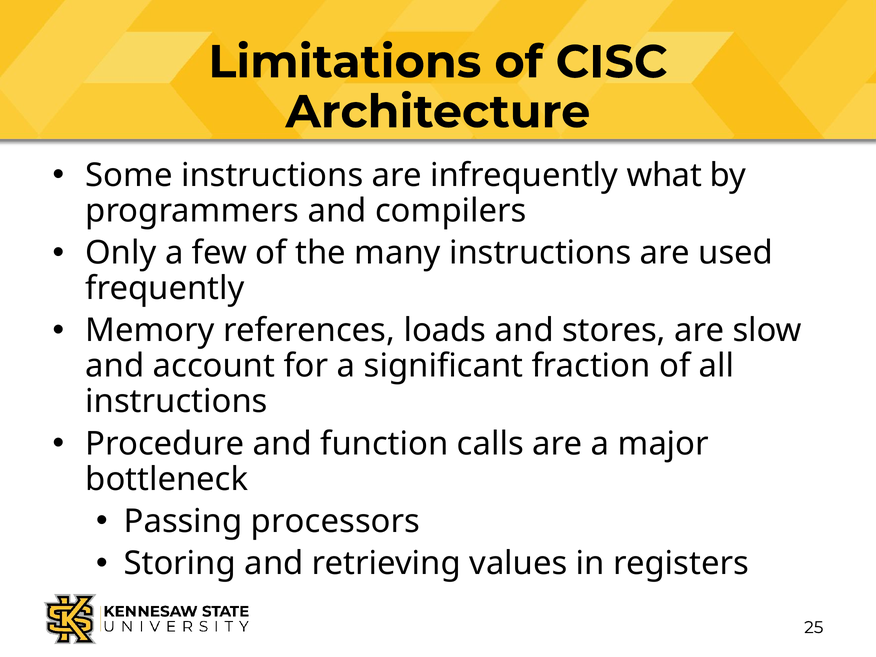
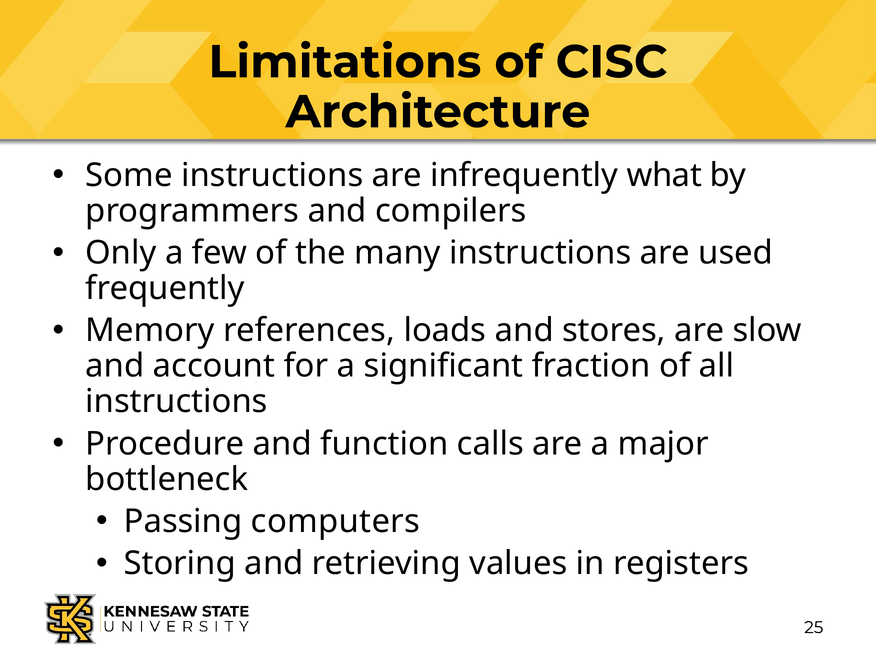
processors: processors -> computers (335, 521)
